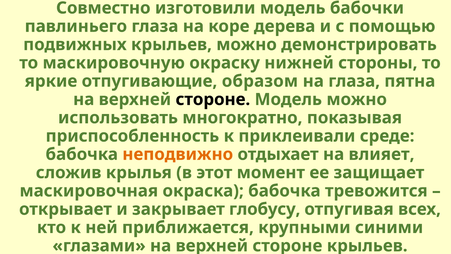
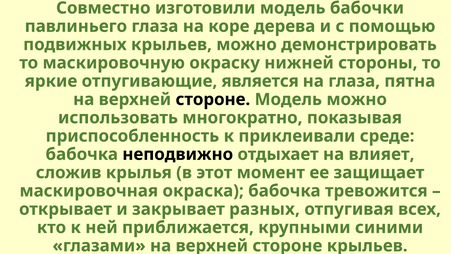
образом: образом -> является (260, 81)
неподвижно colour: orange -> black (178, 154)
глобусу: глобусу -> разных (264, 209)
